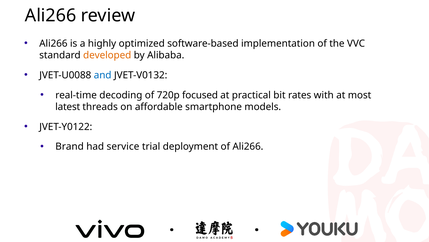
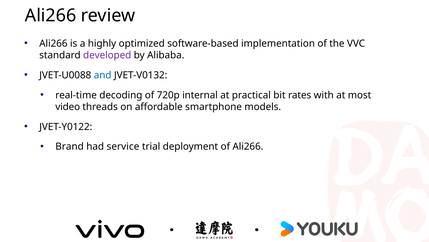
developed colour: orange -> purple (107, 55)
focused: focused -> internal (200, 95)
latest: latest -> video (68, 107)
